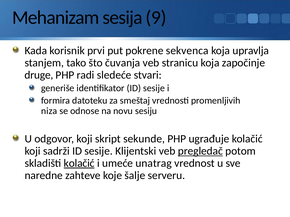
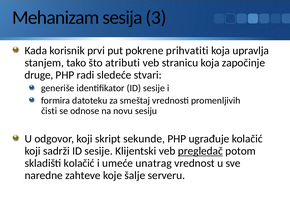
9: 9 -> 3 (156, 18)
sekvenca: sekvenca -> prihvatiti (187, 51)
čuvanja: čuvanja -> atributi (123, 63)
niza: niza -> čisti (49, 111)
kolačić underline: present -> none (79, 164)
